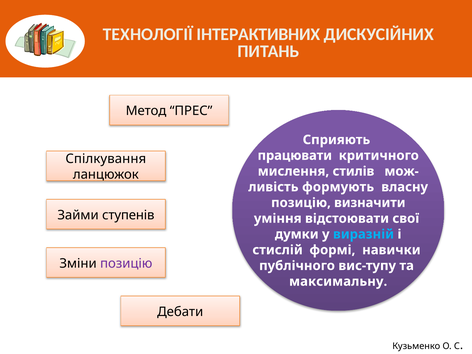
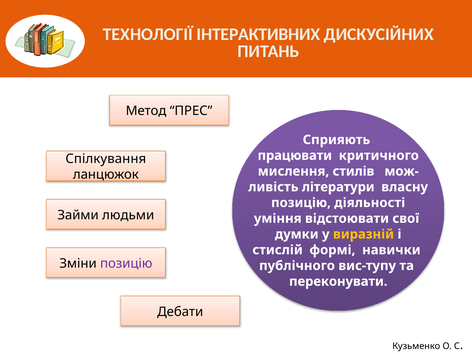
формують: формують -> літератури (338, 187)
визначити: визначити -> діяльності (370, 203)
ступенів: ступенів -> людьми (128, 215)
виразній colour: light blue -> yellow (363, 234)
максимальну: максимальну -> переконувати (338, 281)
